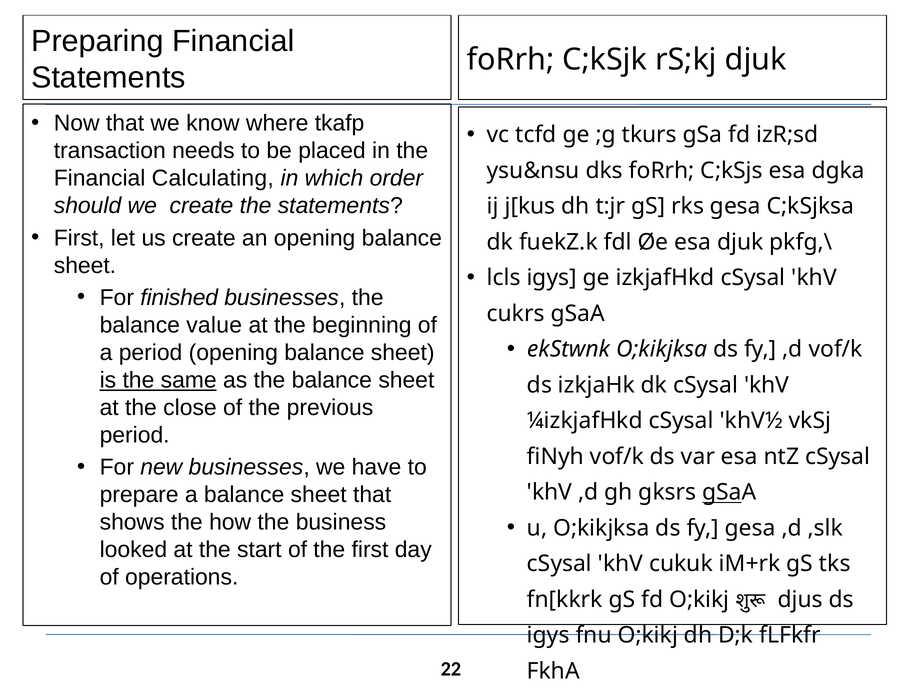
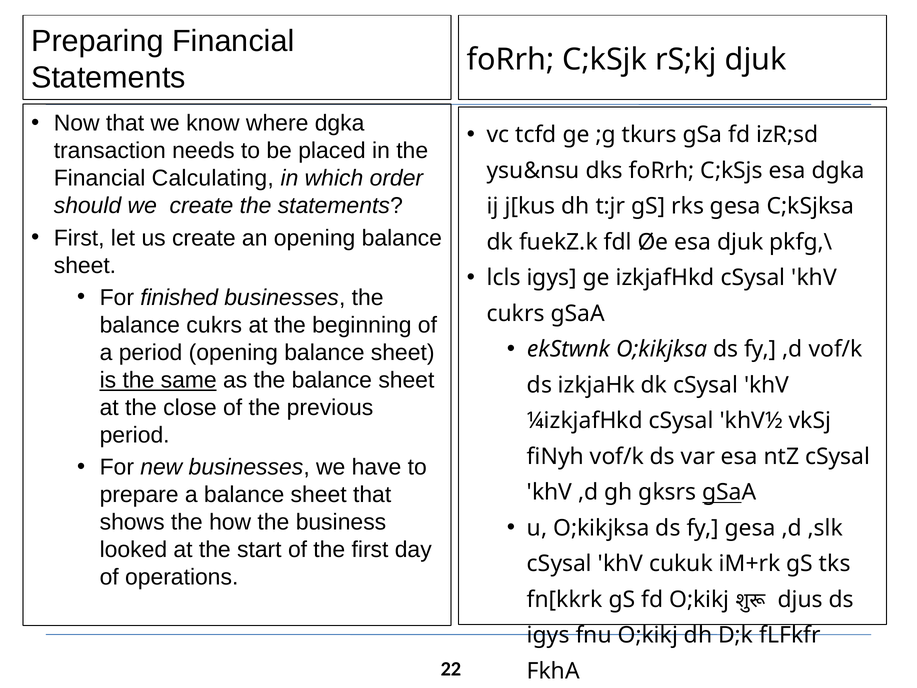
where tkafp: tkafp -> dgka (340, 123)
balance value: value -> cukrs (214, 325)
